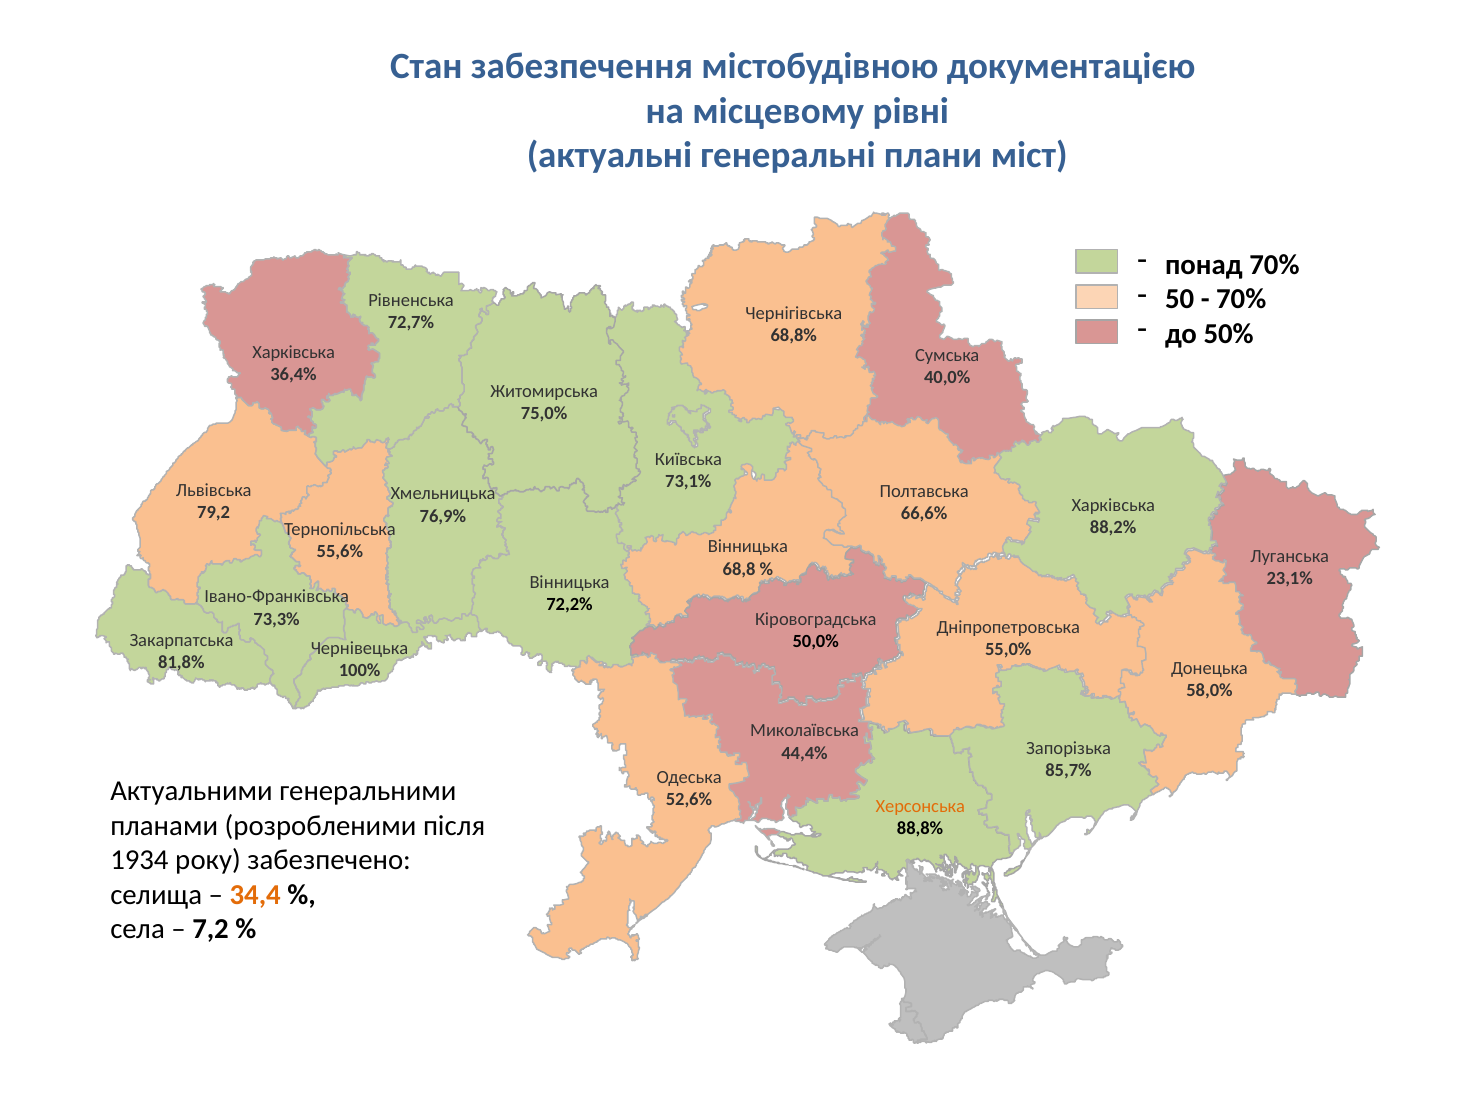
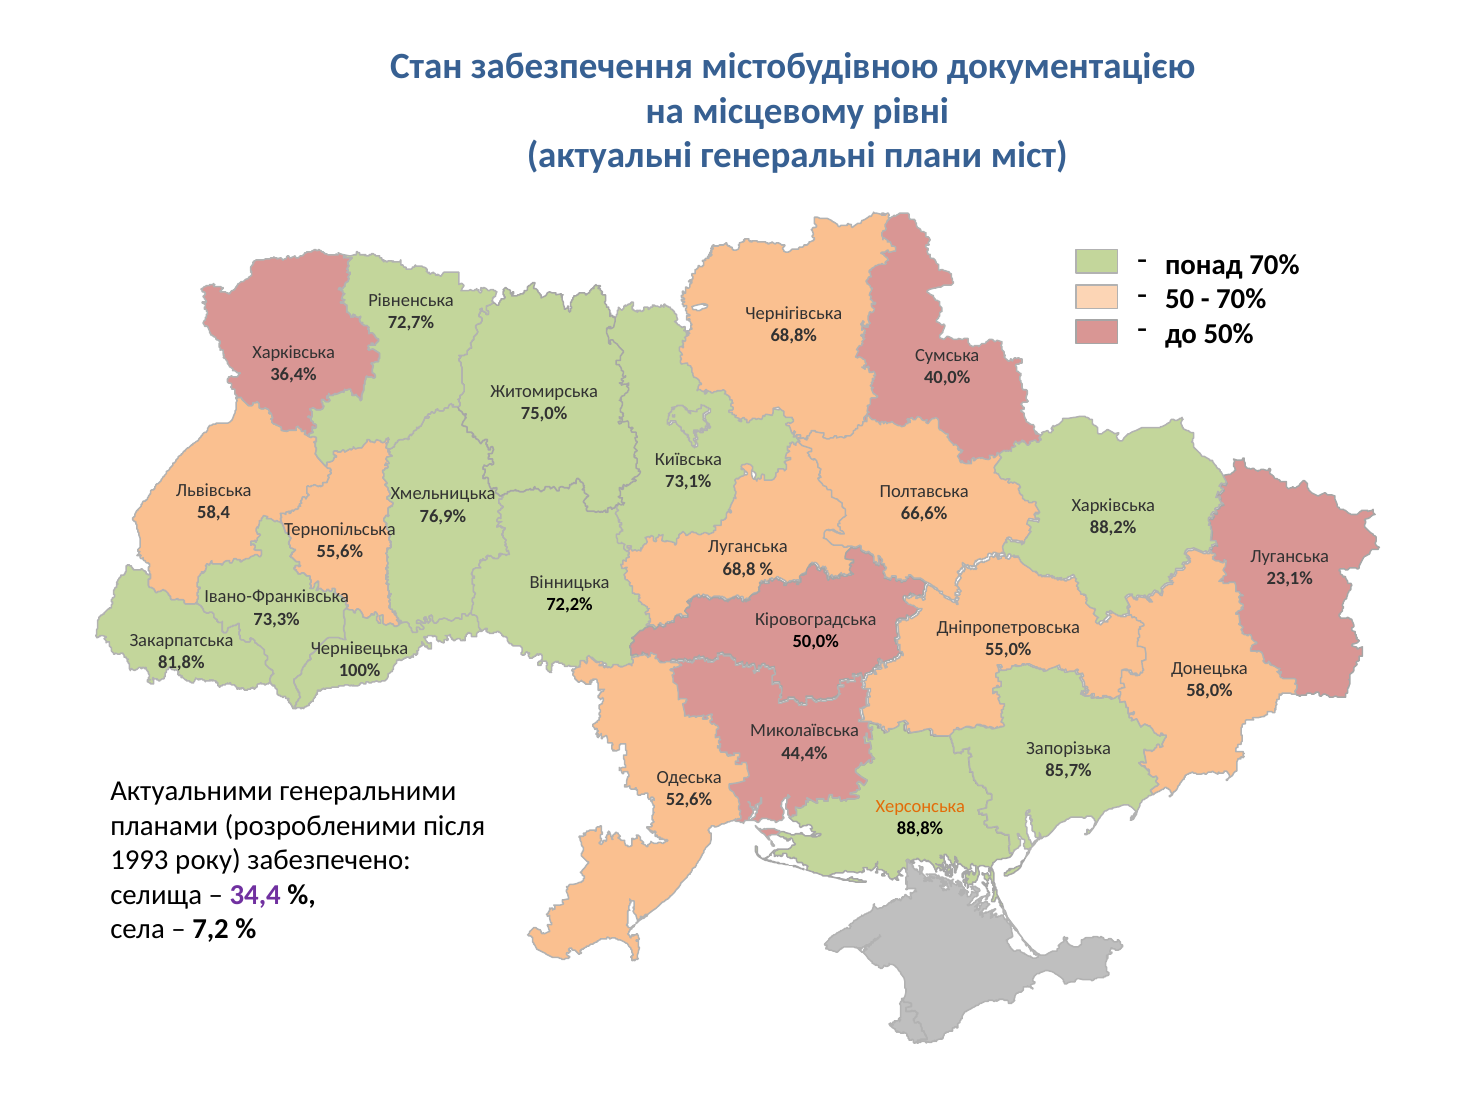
79,2: 79,2 -> 58,4 (214, 512)
Вінницька: Вінницька -> Луганська (748, 547)
1934: 1934 -> 1993 (139, 861)
34,4 colour: orange -> purple (255, 895)
